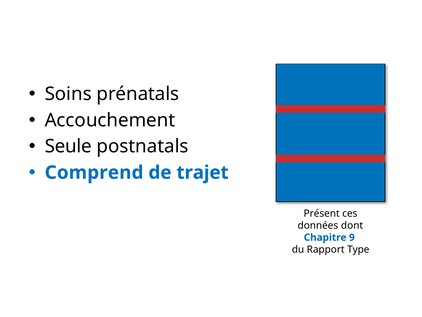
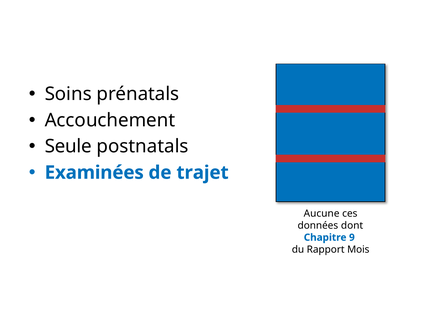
Comprend: Comprend -> Examinées (94, 172)
Présent: Présent -> Aucune (322, 213)
Type: Type -> Mois (358, 249)
